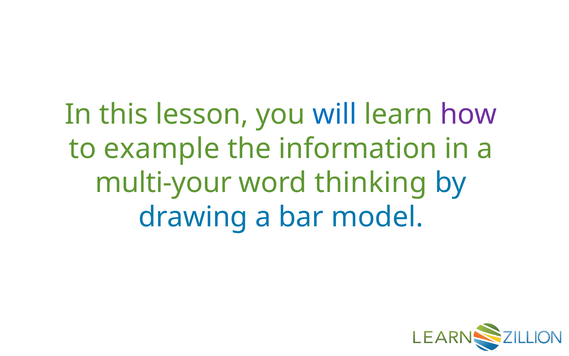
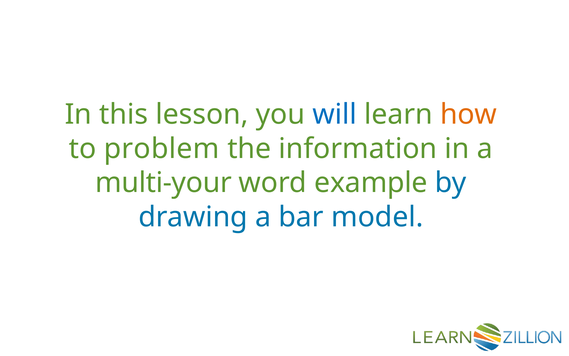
how colour: purple -> orange (469, 114)
example: example -> problem (162, 148)
thinking: thinking -> example (371, 183)
